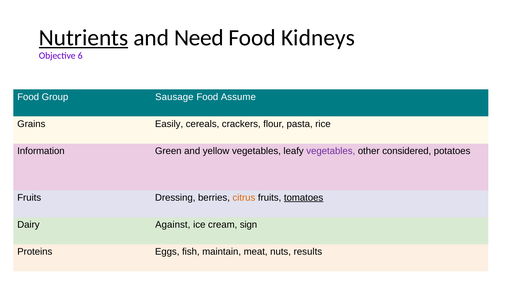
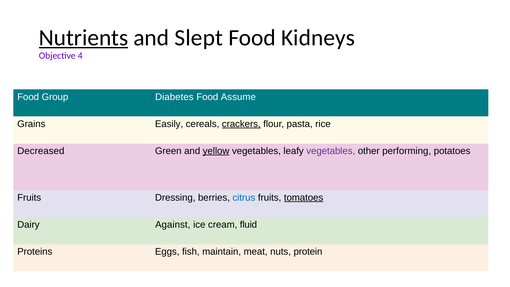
Need: Need -> Slept (199, 38)
6: 6 -> 4 (80, 56)
Sausage: Sausage -> Diabetes (174, 97)
crackers underline: none -> present (241, 124)
Information: Information -> Decreased (41, 151)
yellow underline: none -> present (216, 151)
considered: considered -> performing (407, 151)
citrus colour: orange -> blue (244, 198)
sign: sign -> fluid (248, 225)
results: results -> protein (308, 252)
